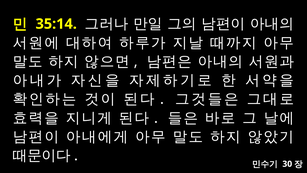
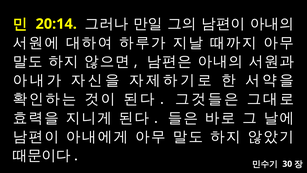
35:14: 35:14 -> 20:14 (56, 24)
